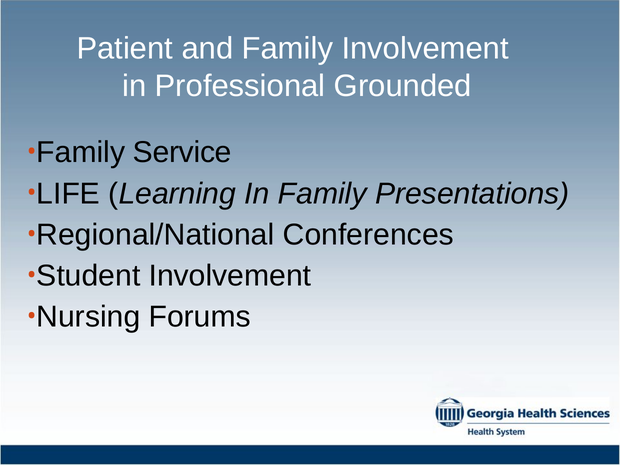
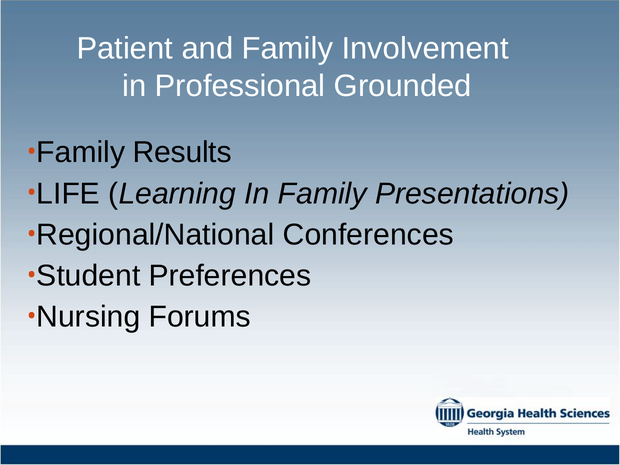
Service: Service -> Results (182, 152)
Student Involvement: Involvement -> Preferences (230, 276)
